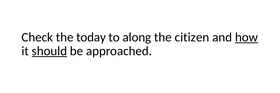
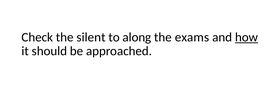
today: today -> silent (91, 37)
citizen: citizen -> exams (192, 37)
should underline: present -> none (49, 51)
